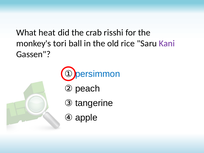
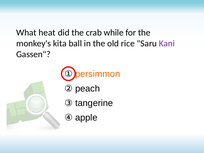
risshi: risshi -> while (114, 33)
tori: tori -> kita (60, 43)
persimmon colour: blue -> orange (98, 74)
